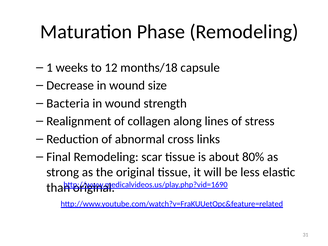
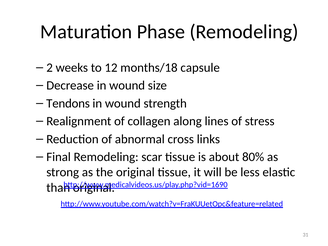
1: 1 -> 2 (50, 68)
Bacteria: Bacteria -> Tendons (68, 103)
